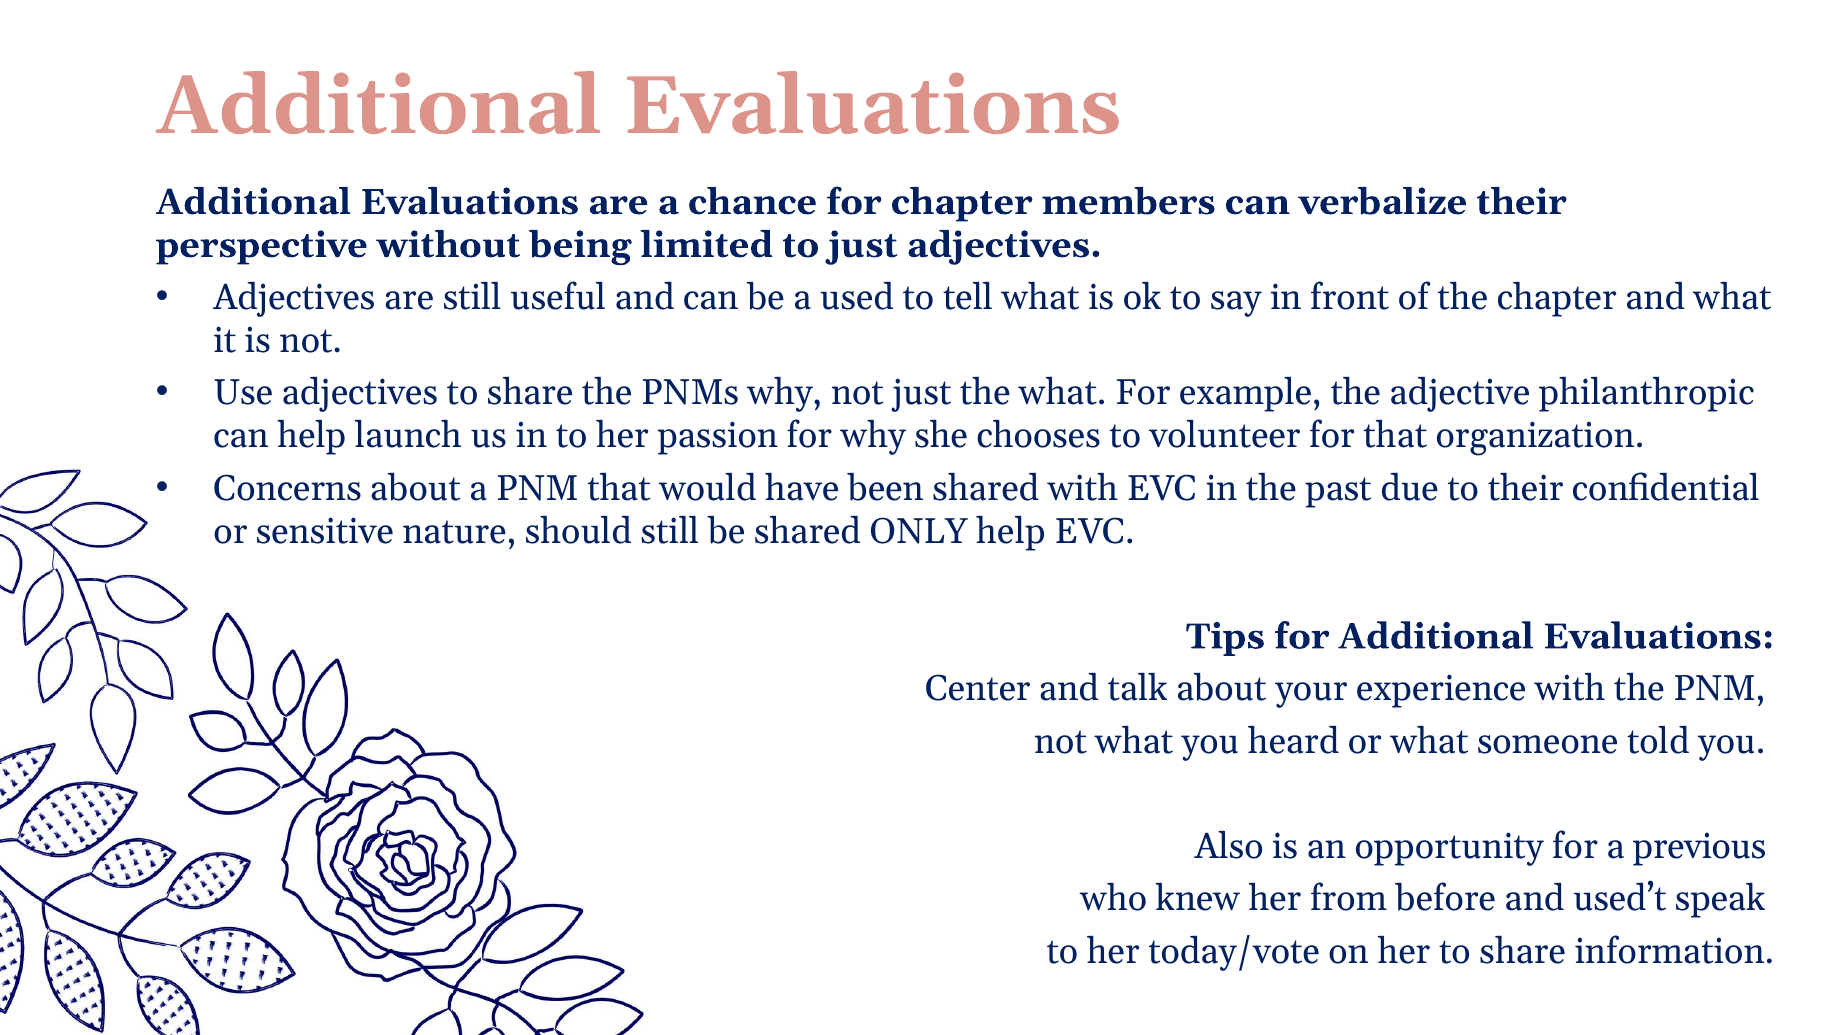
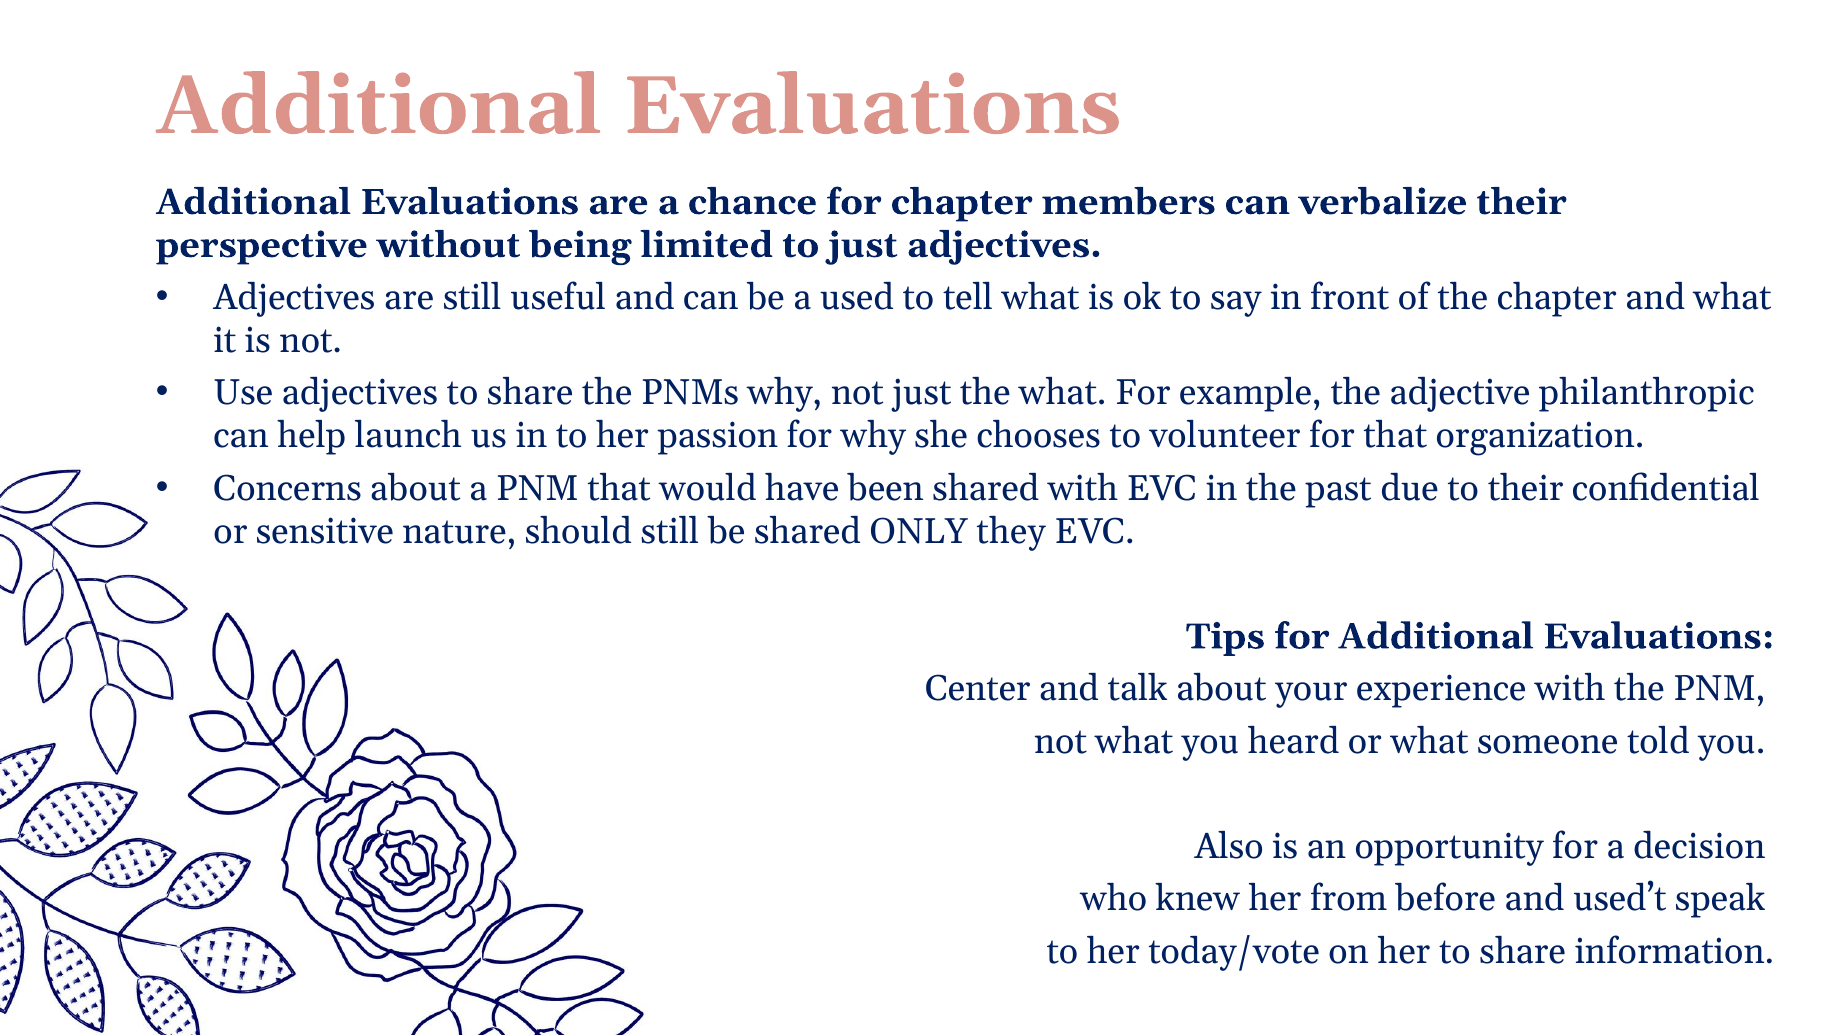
ONLY help: help -> they (1011, 531)
previous: previous -> decision (1699, 846)
